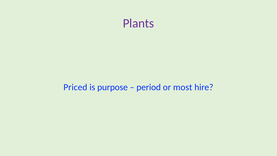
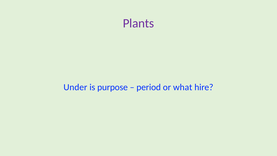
Priced: Priced -> Under (75, 87)
most: most -> what (183, 87)
